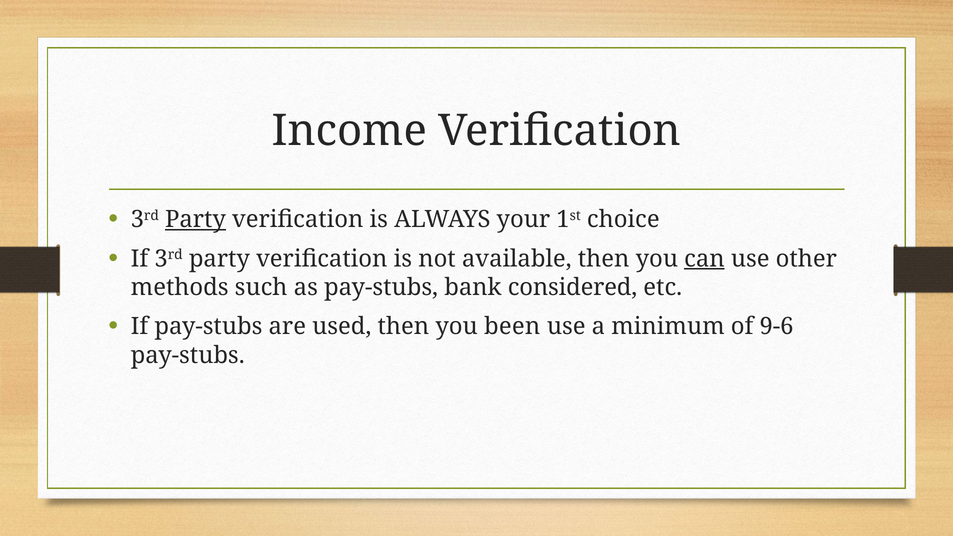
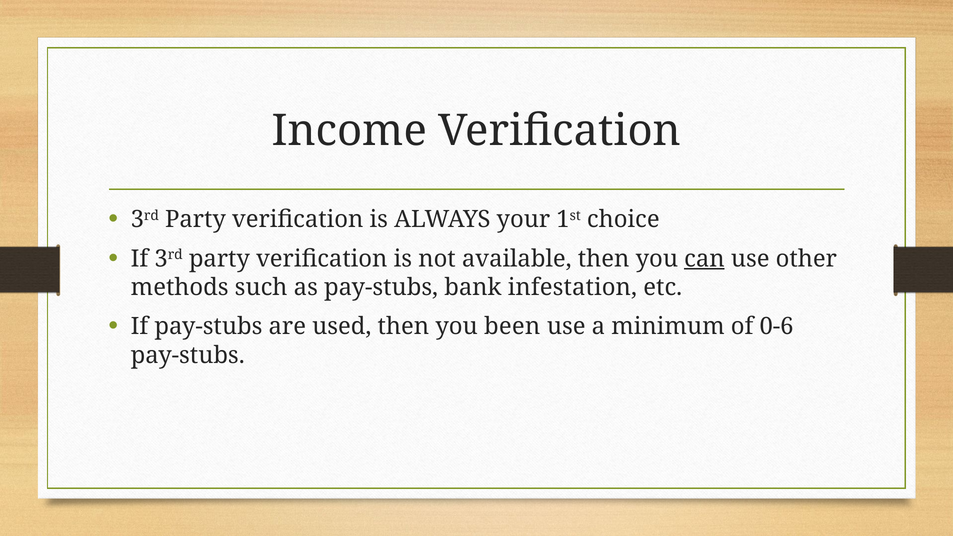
Party underline: present -> none (195, 219)
considered: considered -> infestation (572, 287)
9-6: 9-6 -> 0-6 (777, 327)
